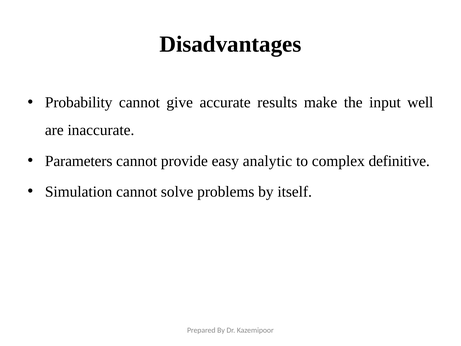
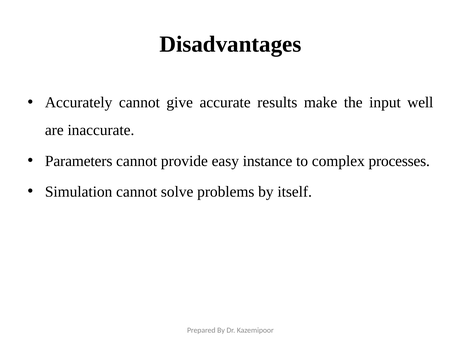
Probability: Probability -> Accurately (79, 102)
analytic: analytic -> instance (268, 161)
definitive: definitive -> processes (399, 161)
